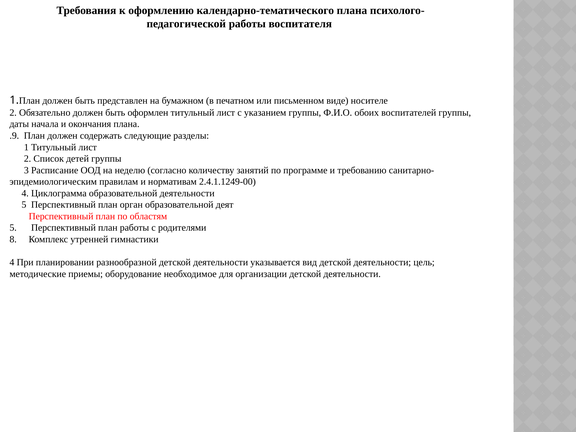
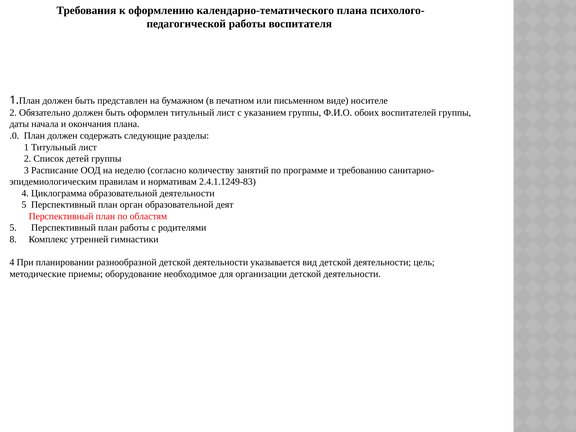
.9: .9 -> .0 (14, 136)
2.4.1.1249-00: 2.4.1.1249-00 -> 2.4.1.1249-83 (227, 182)
